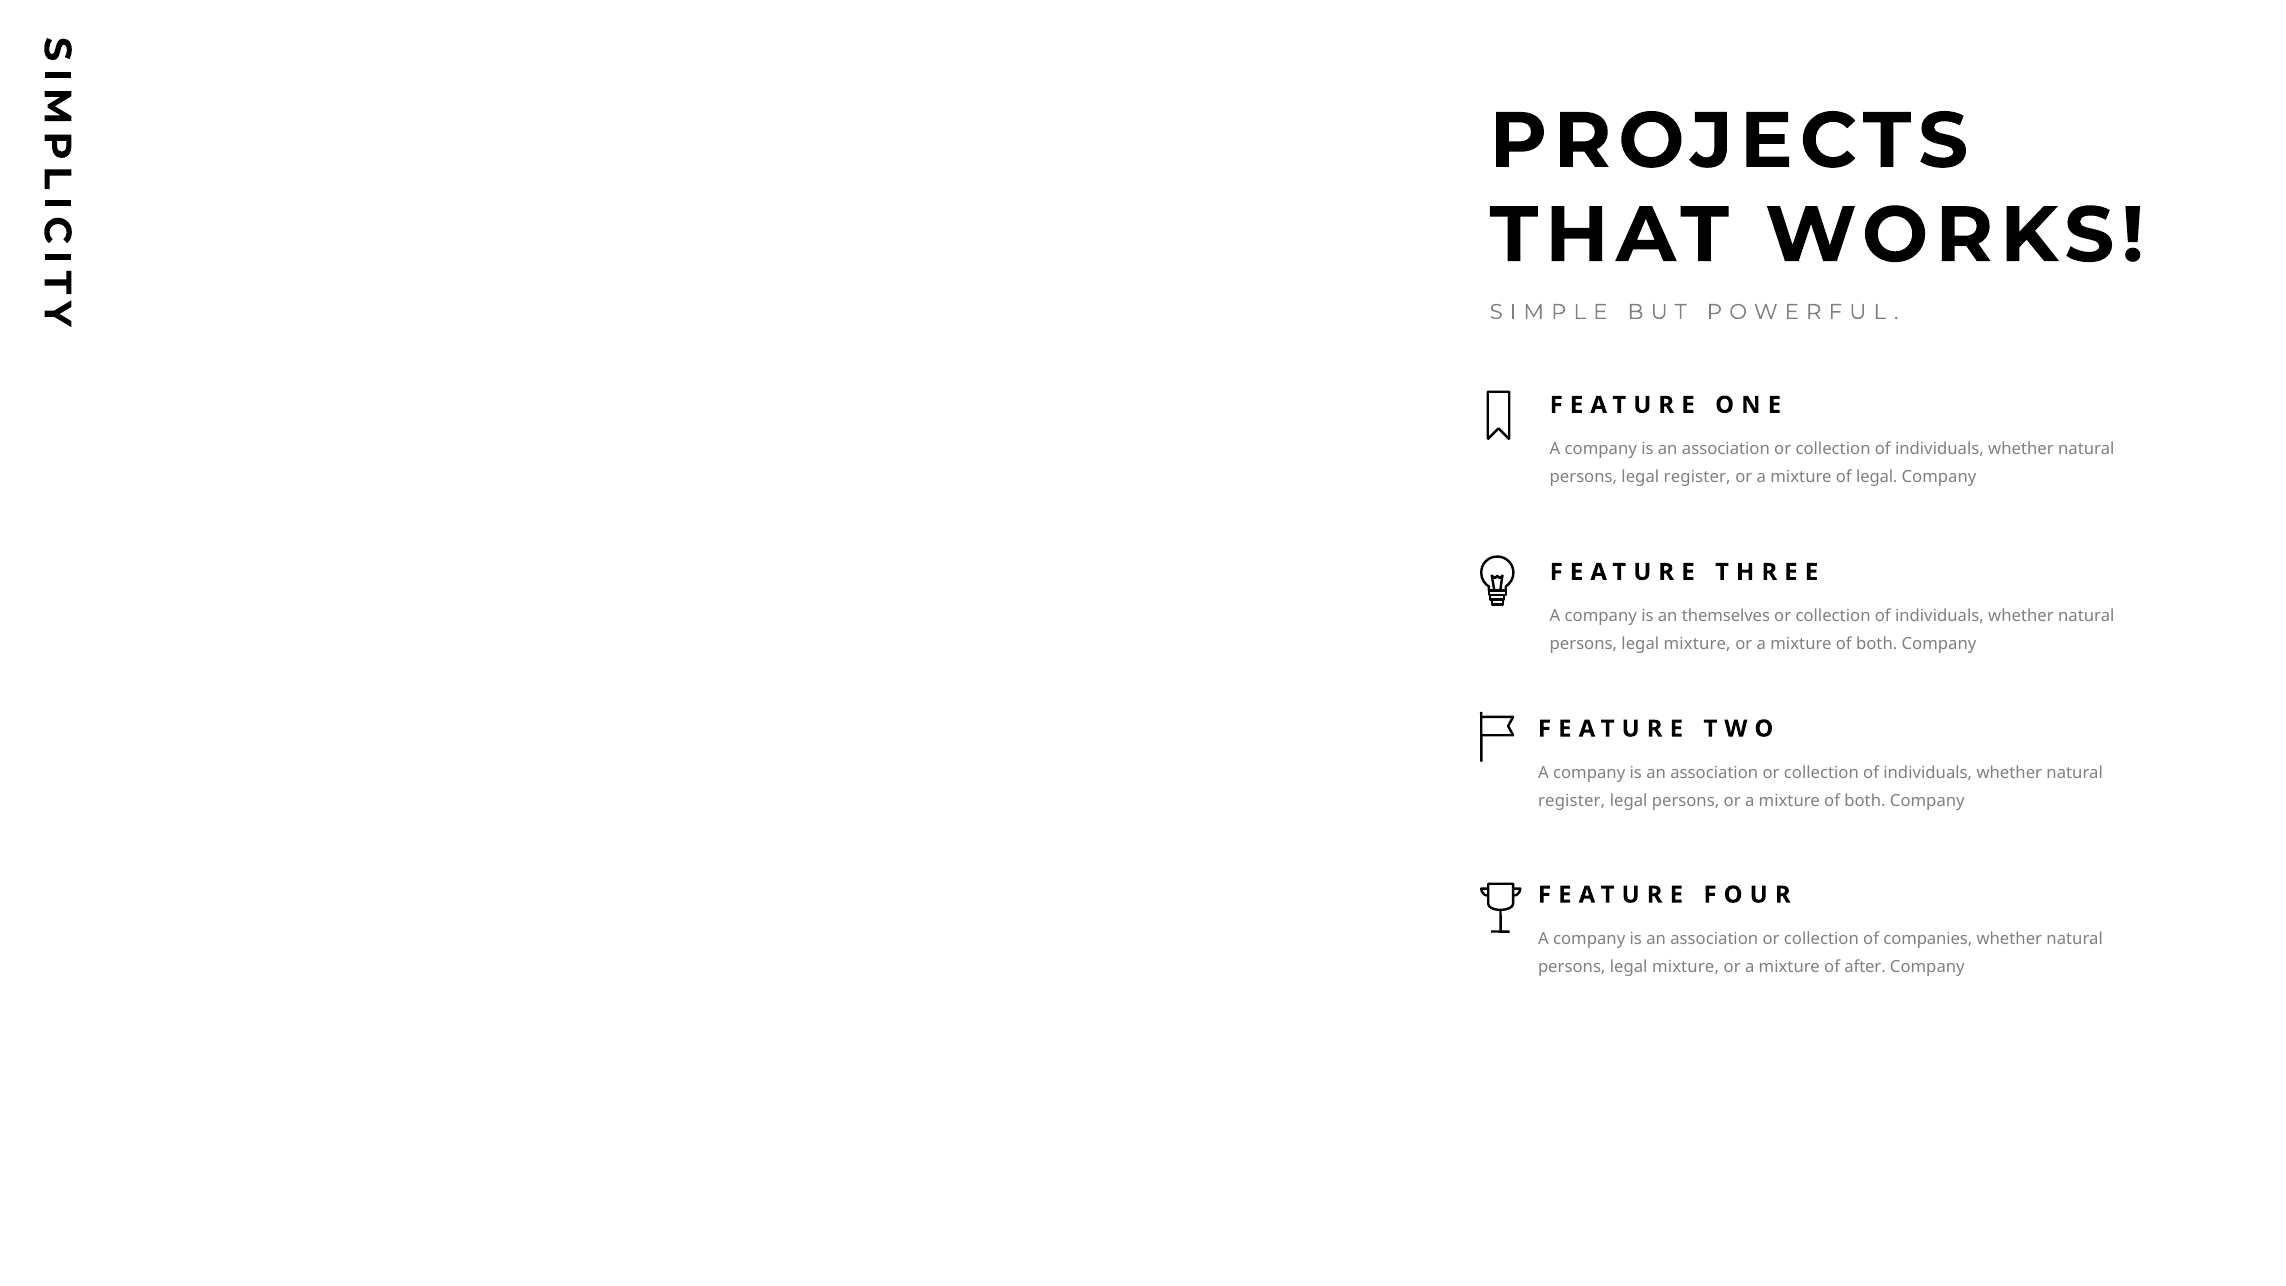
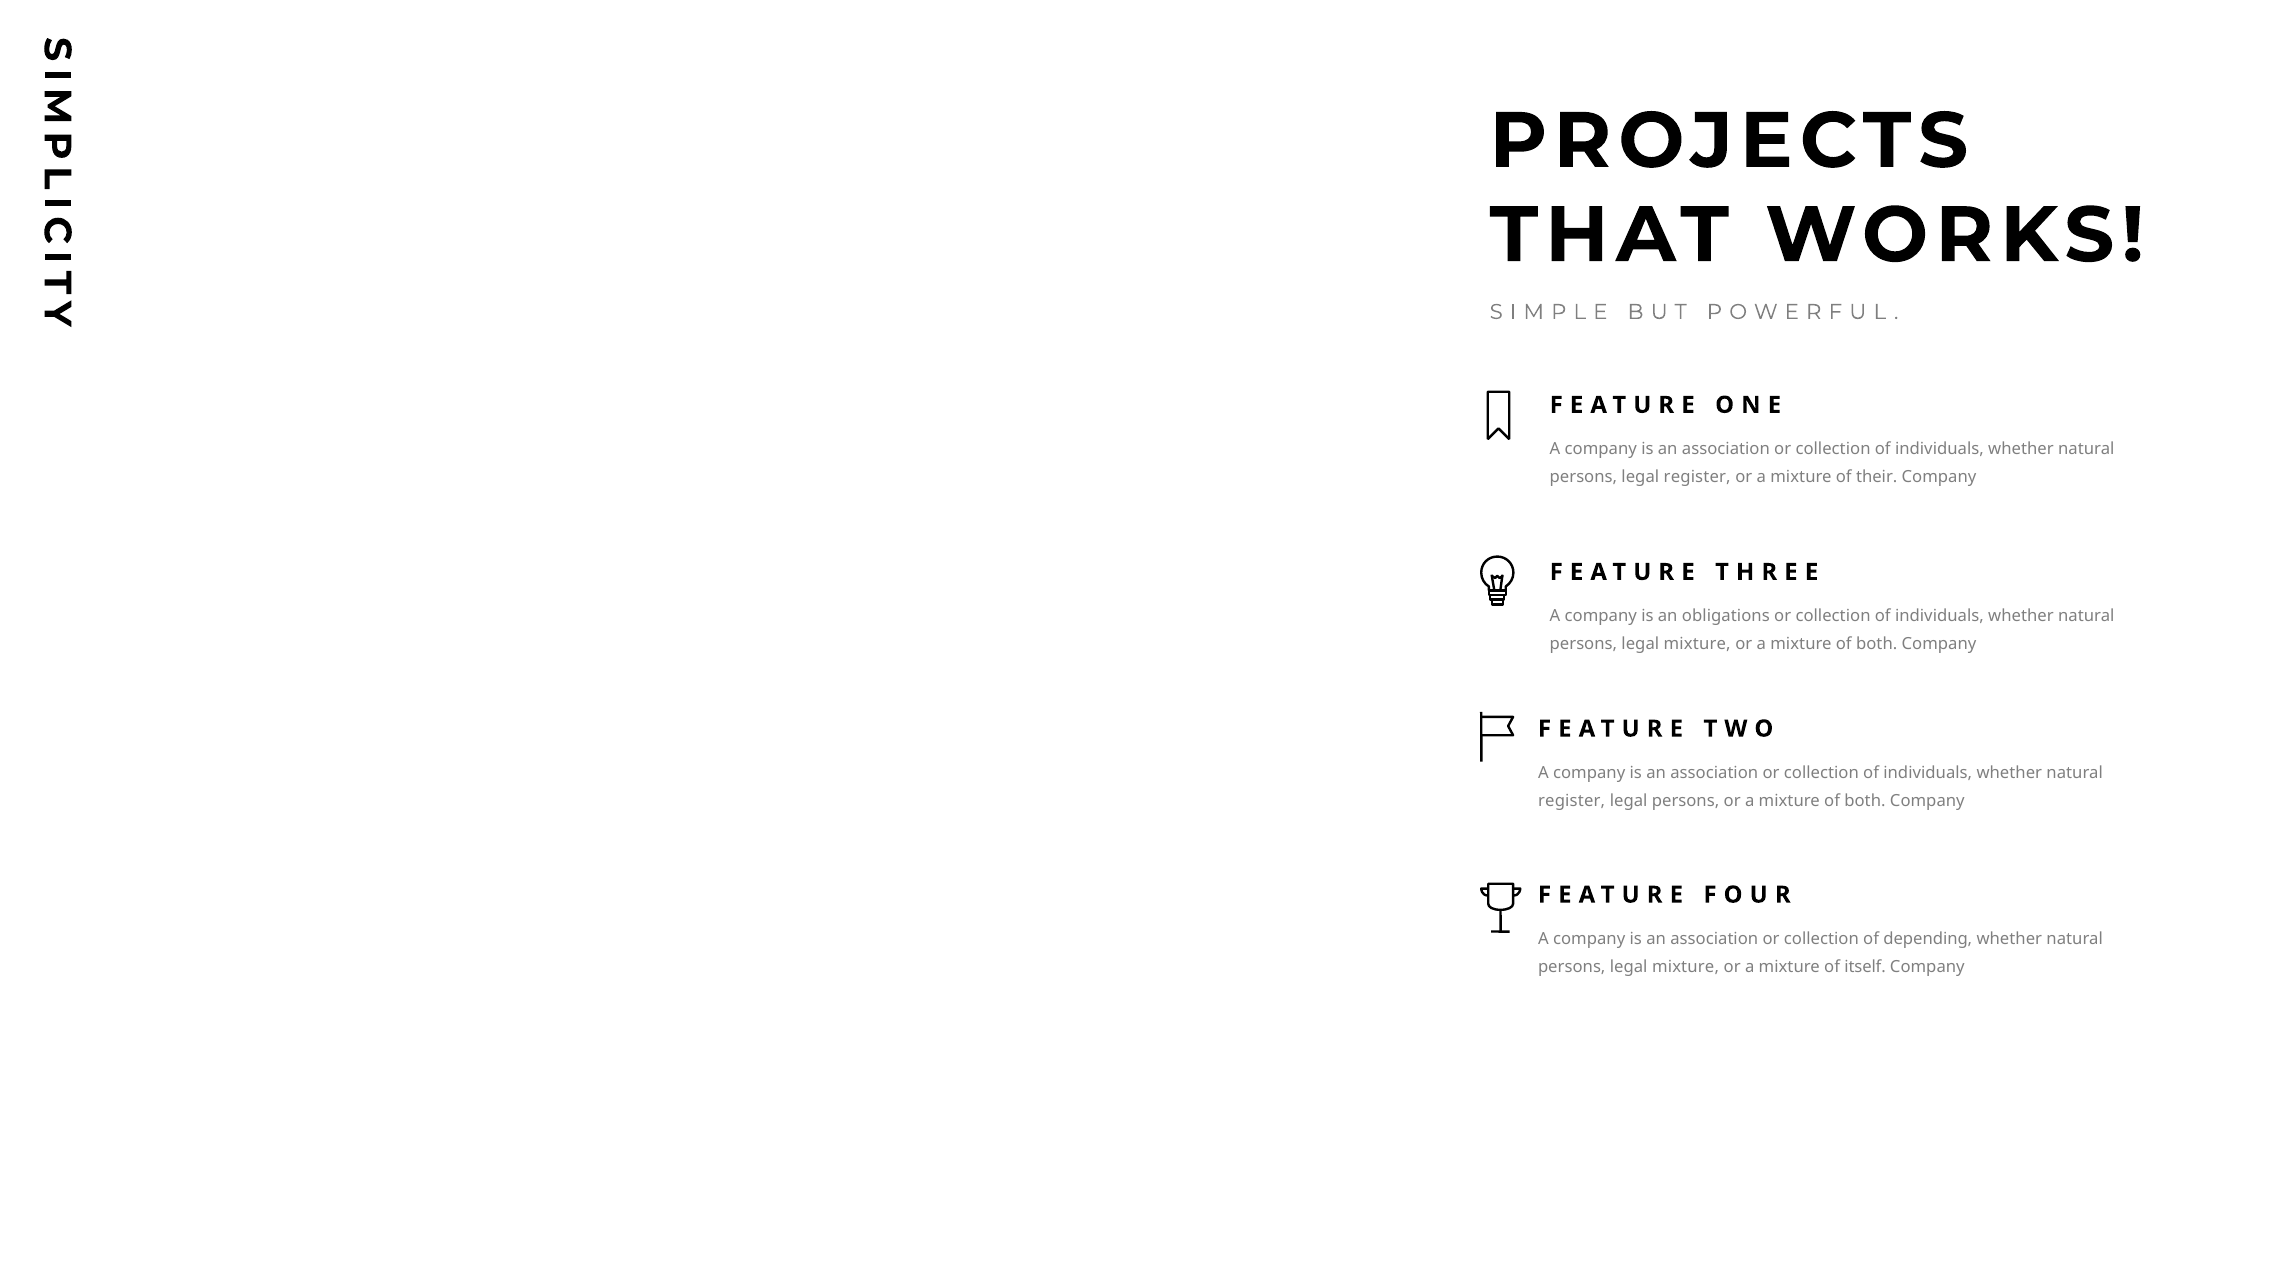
of legal: legal -> their (1877, 477)
themselves: themselves -> obligations (1726, 616)
companies: companies -> depending (1928, 939)
after: after -> itself (1865, 967)
